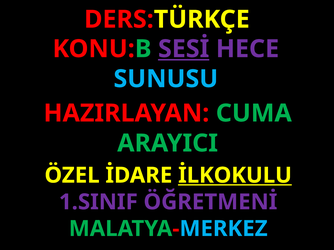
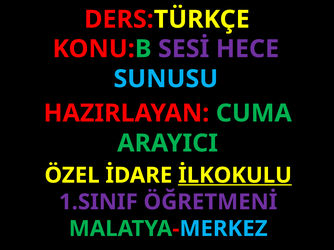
SESİ underline: present -> none (184, 49)
